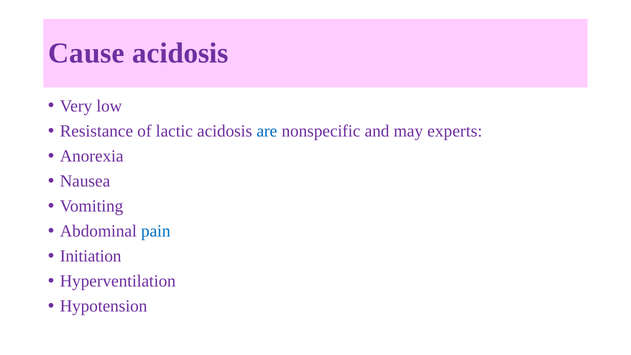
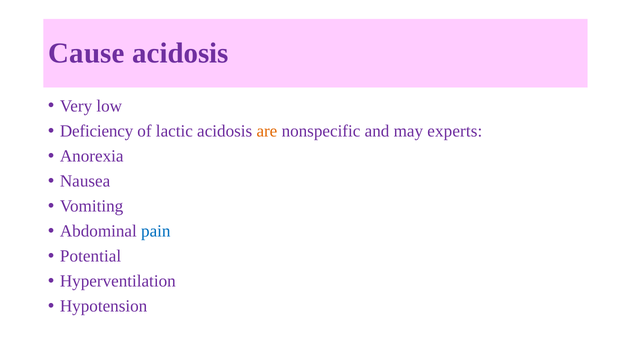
Resistance: Resistance -> Deficiency (97, 131)
are colour: blue -> orange (267, 131)
Initiation: Initiation -> Potential (91, 256)
